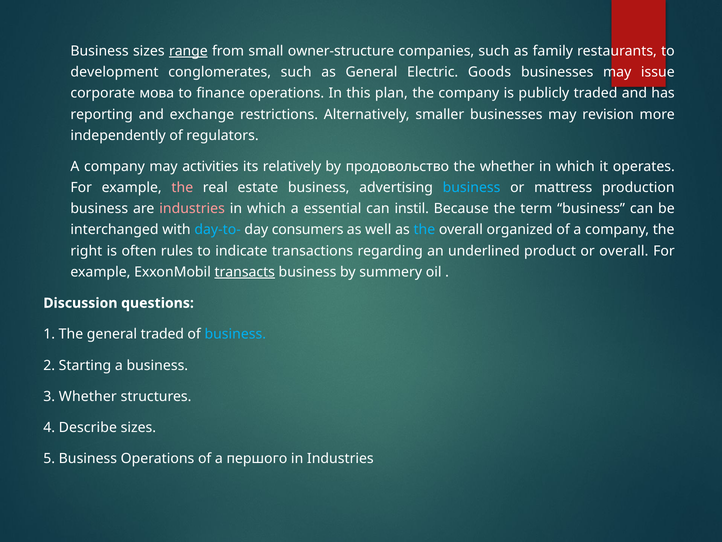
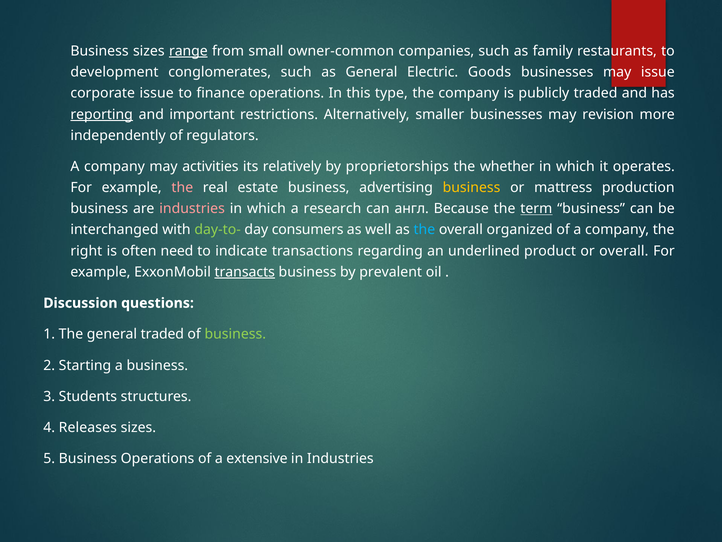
owner-structure: owner-structure -> owner-common (341, 51)
corporate мова: мова -> issue (157, 93)
plan: plan -> type (391, 93)
reporting underline: none -> present (102, 114)
exchange: exchange -> important (202, 114)
продовольство: продовольство -> proprietorships (397, 166)
business colour: light blue -> yellow (472, 187)
essential: essential -> research (332, 209)
instil: instil -> англ (412, 209)
term underline: none -> present (536, 209)
day-to- colour: light blue -> light green (218, 230)
rules: rules -> need (177, 251)
summery: summery -> prevalent (391, 272)
business colour: light blue -> light green (235, 334)
3 Whether: Whether -> Students (88, 396)
Describe: Describe -> Releases (88, 427)
першого: першого -> extensive (257, 458)
